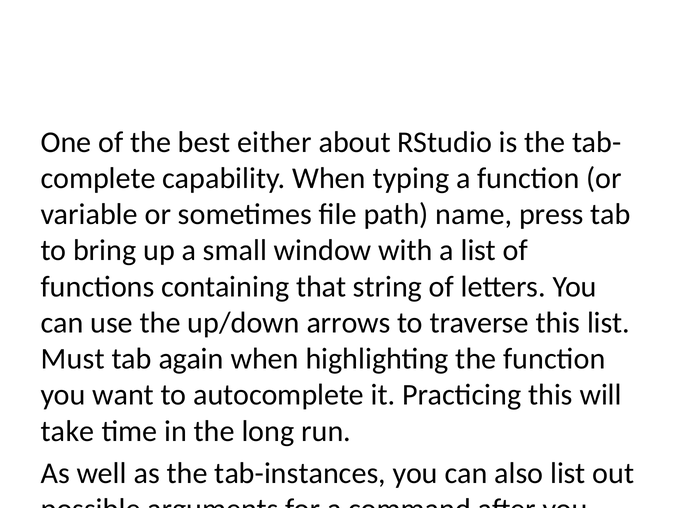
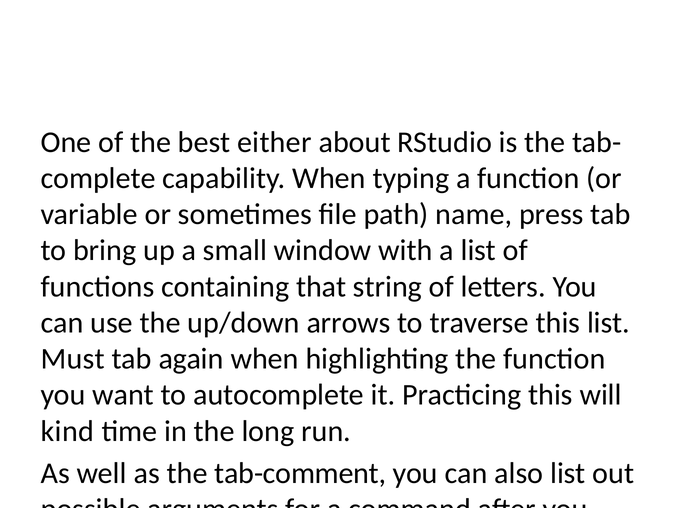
take: take -> kind (68, 432)
tab-instances: tab-instances -> tab-comment (300, 474)
